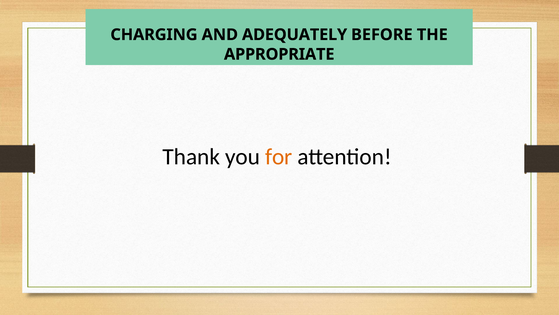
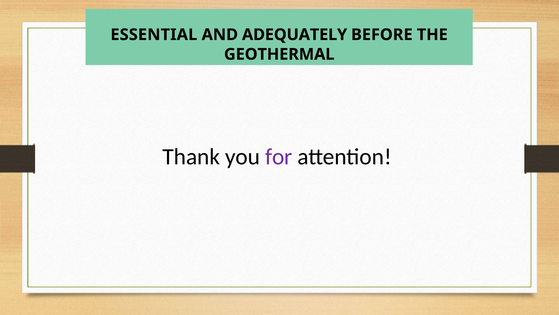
CHARGING: CHARGING -> ESSENTIAL (154, 35)
APPROPRIATE: APPROPRIATE -> GEOTHERMAL (279, 54)
for colour: orange -> purple (279, 156)
